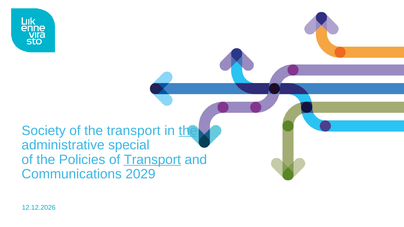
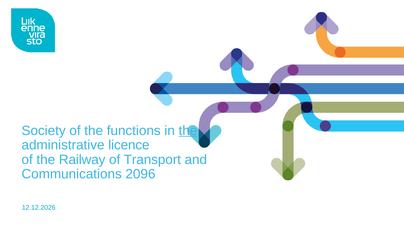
the transport: transport -> functions (134, 131)
special: special -> licence (129, 145)
Policies: Policies -> Railway (82, 160)
Transport underline: present -> none (152, 160)
2029: 2029 -> 2096 (140, 174)
